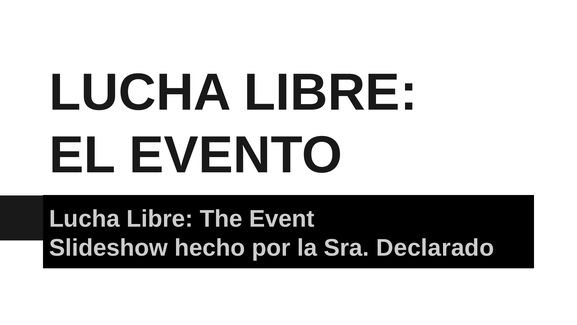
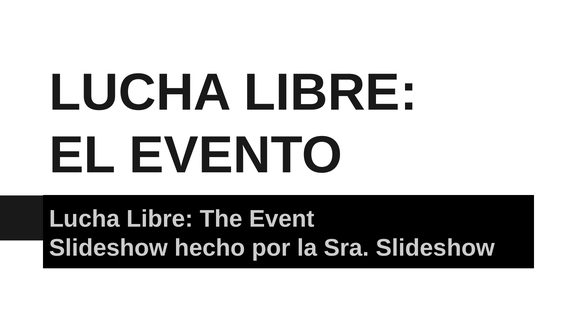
Sra Declarado: Declarado -> Slideshow (435, 248)
